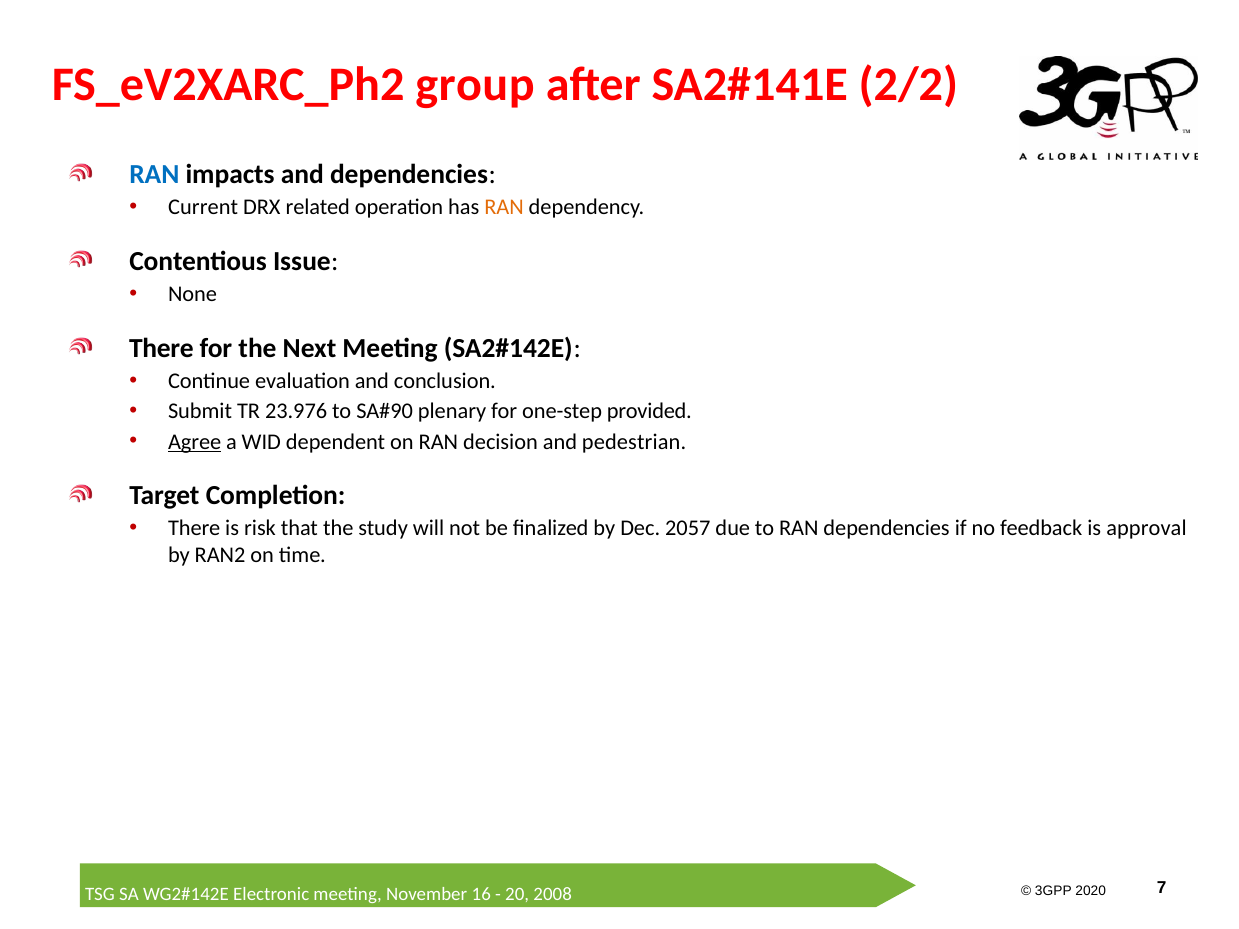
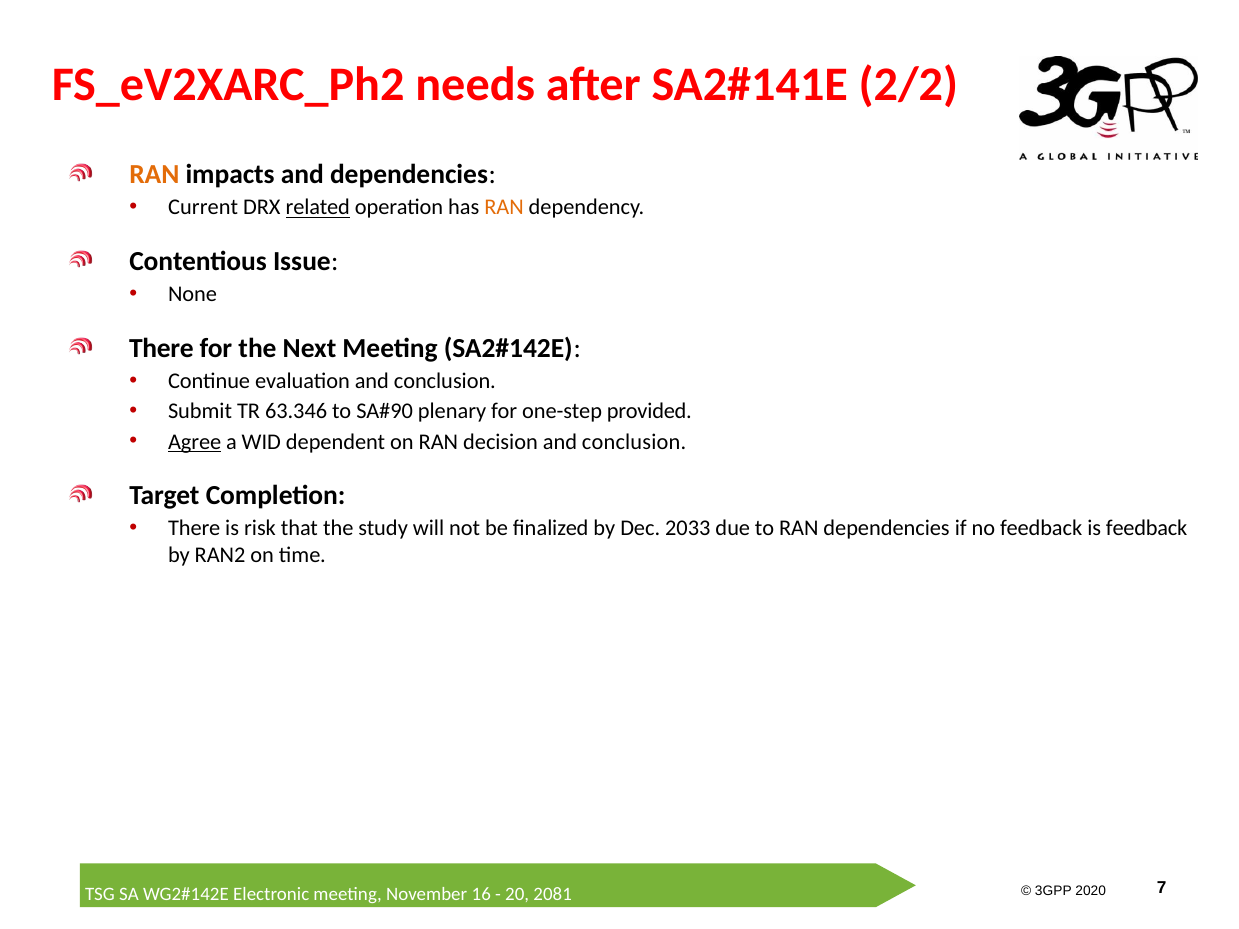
group: group -> needs (475, 85)
RAN colour: blue -> orange (154, 175)
related underline: none -> present (318, 208)
23.976: 23.976 -> 63.346 (296, 412)
decision and pedestrian: pedestrian -> conclusion (634, 442)
2057: 2057 -> 2033 (688, 529)
is approval: approval -> feedback (1147, 529)
2008: 2008 -> 2081 (553, 894)
